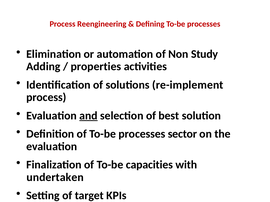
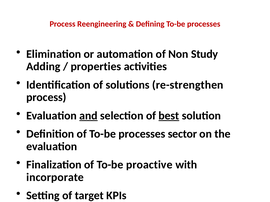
re-implement: re-implement -> re-strengthen (188, 85)
best underline: none -> present (169, 116)
capacities: capacities -> proactive (149, 165)
undertaken: undertaken -> incorporate (55, 178)
